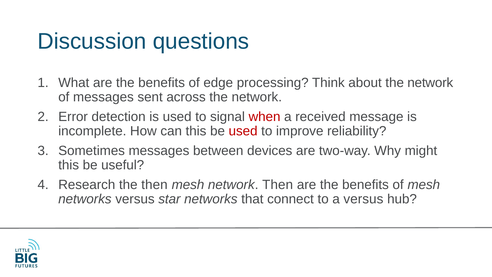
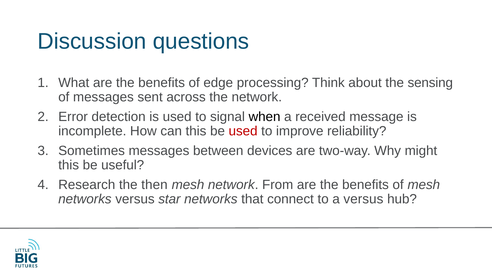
about the network: network -> sensing (430, 83)
when colour: red -> black (265, 117)
network Then: Then -> From (278, 185)
